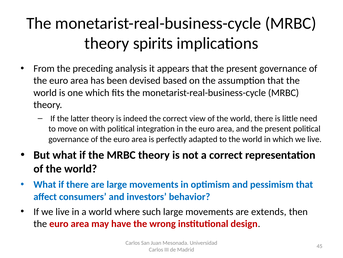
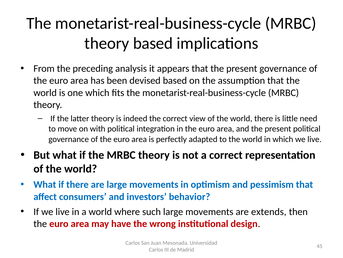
theory spirits: spirits -> based (153, 43)
